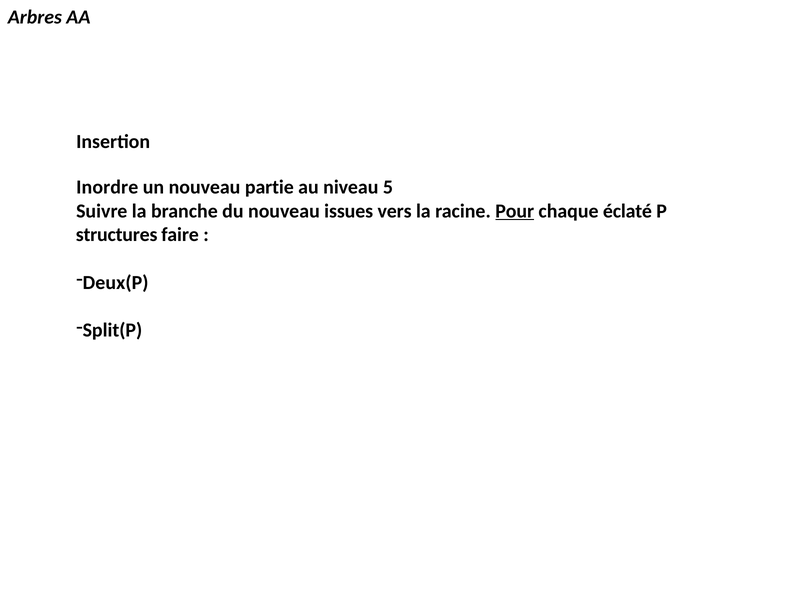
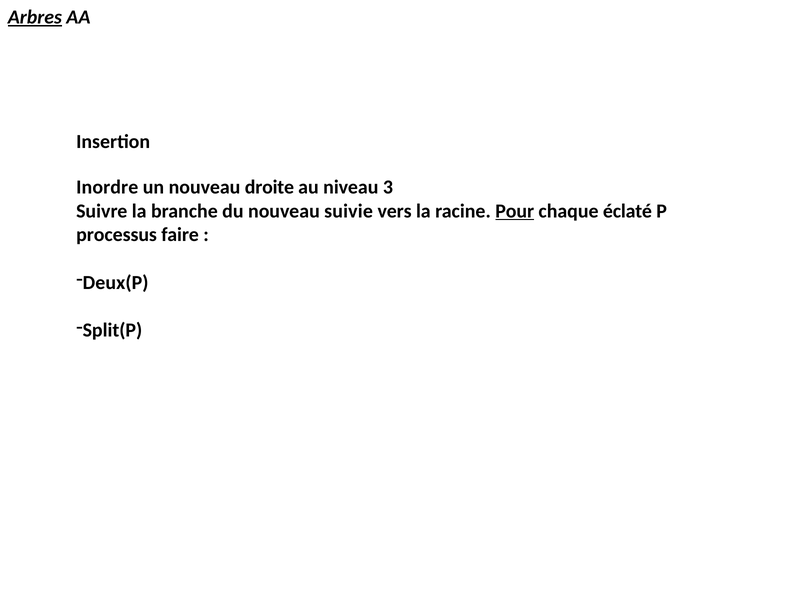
Arbres underline: none -> present (35, 17)
partie: partie -> droite (269, 187)
5: 5 -> 3 (388, 187)
issues: issues -> suivie (349, 211)
structures: structures -> processus (117, 235)
